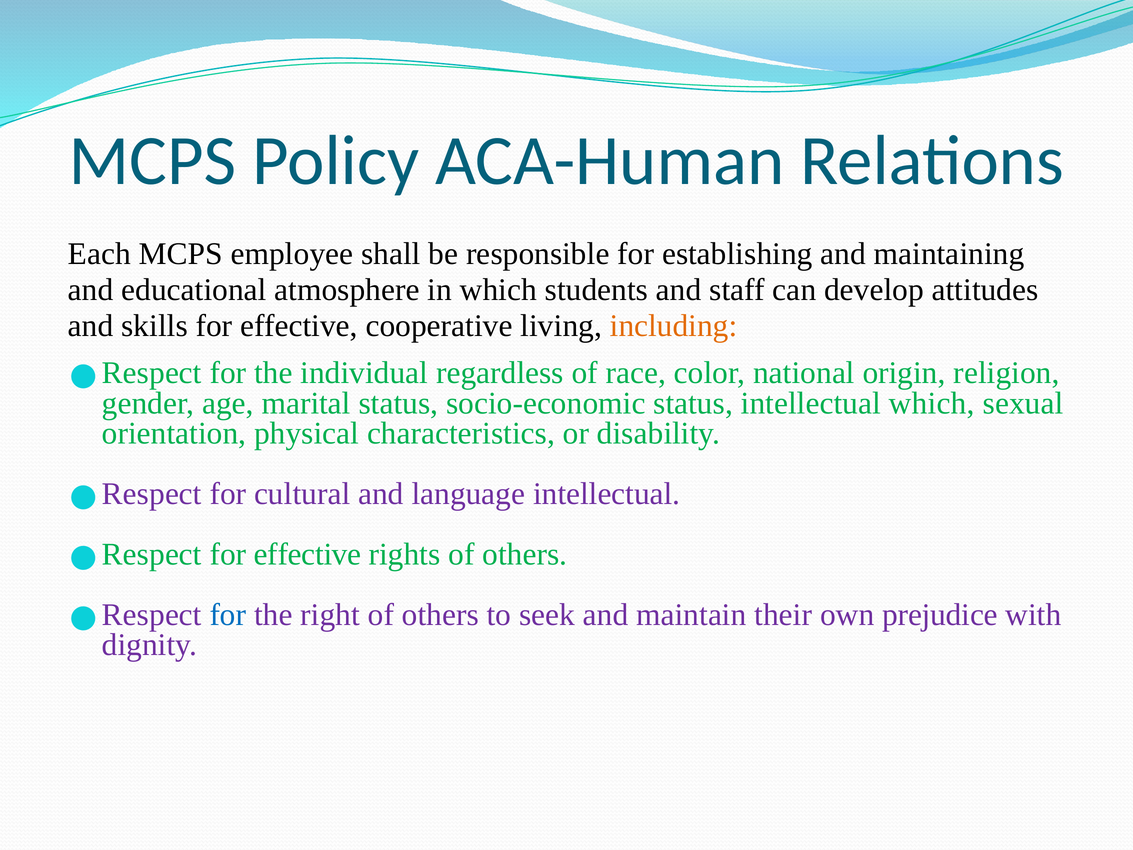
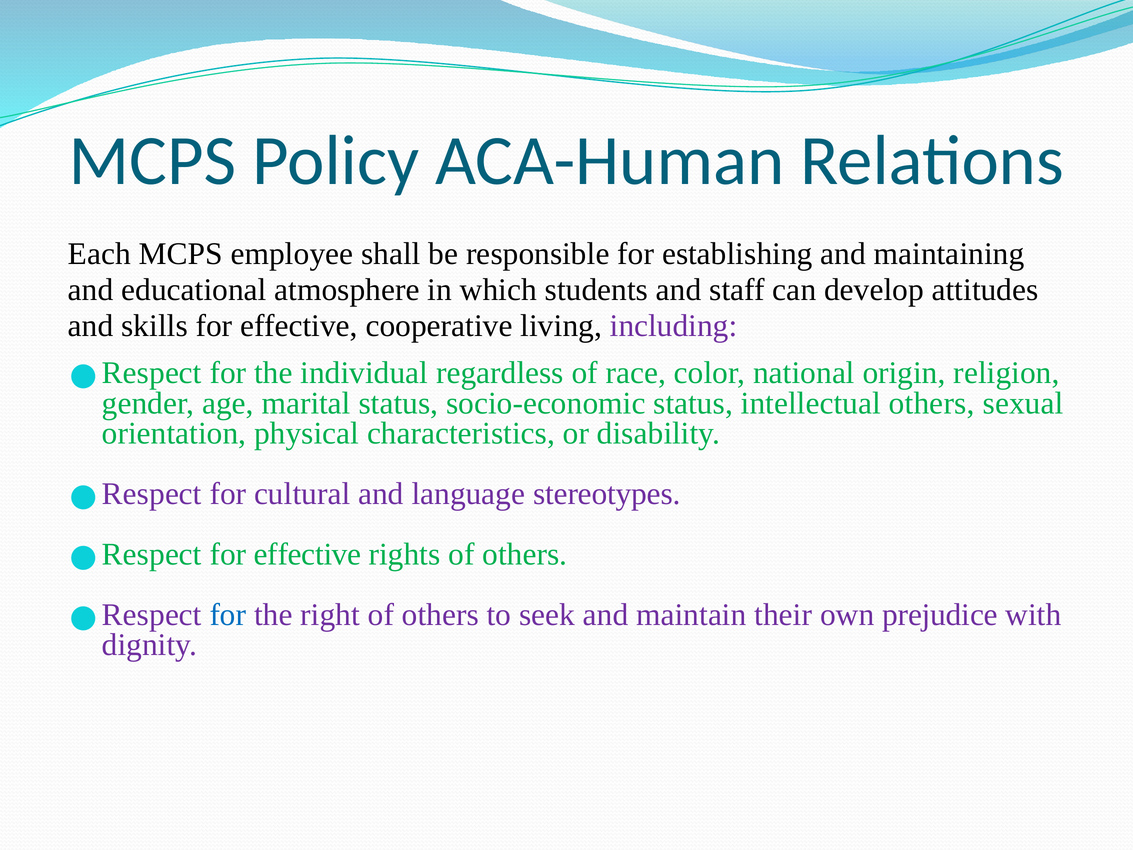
including colour: orange -> purple (674, 326)
intellectual which: which -> others (932, 403)
language intellectual: intellectual -> stereotypes (607, 494)
